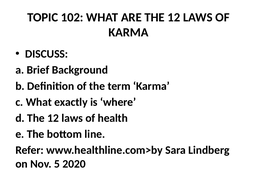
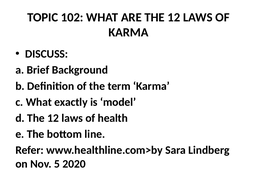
where: where -> model (118, 102)
